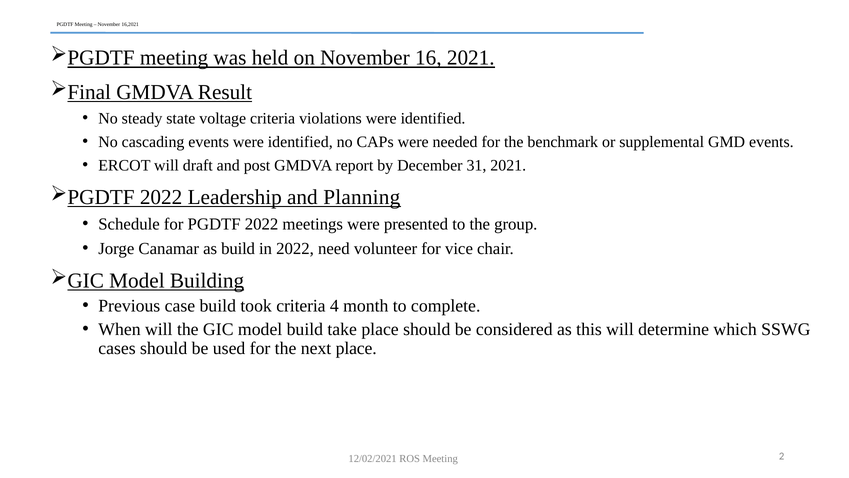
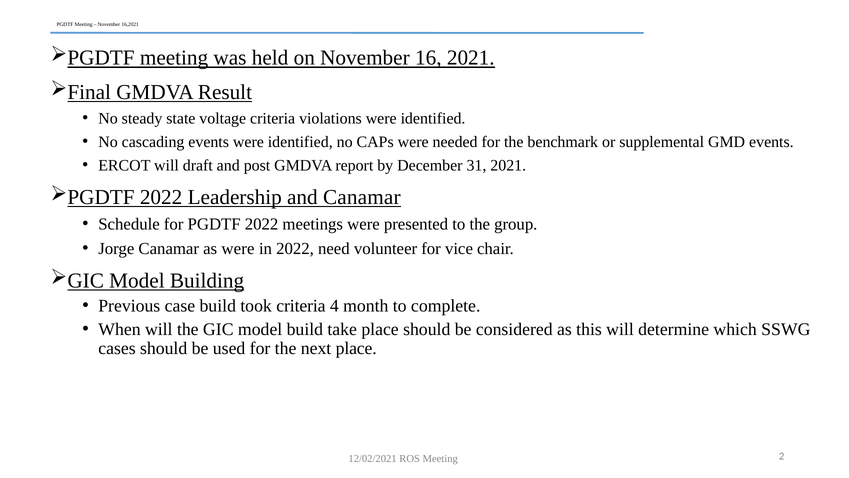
and Planning: Planning -> Canamar (362, 197)
as build: build -> were (238, 248)
